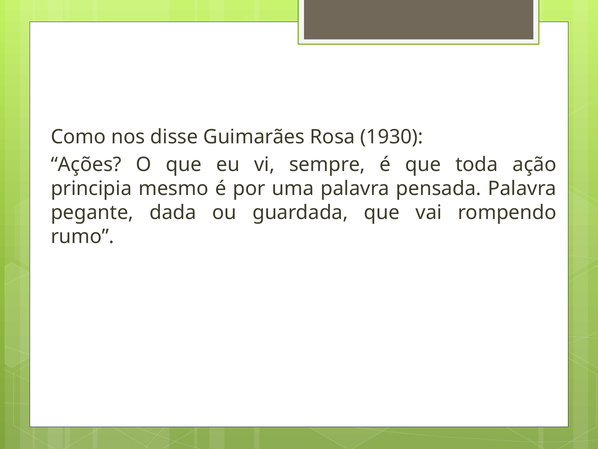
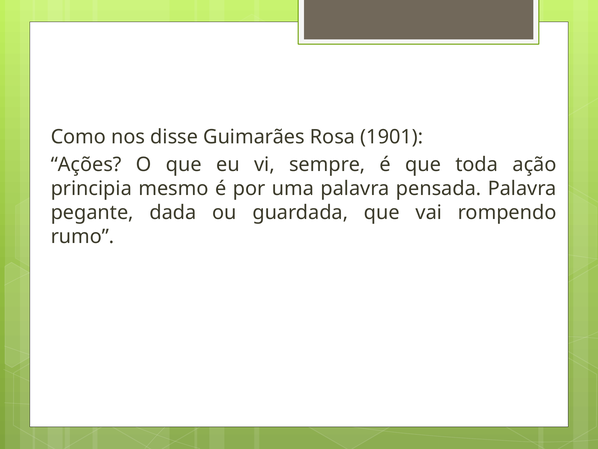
1930: 1930 -> 1901 (392, 137)
